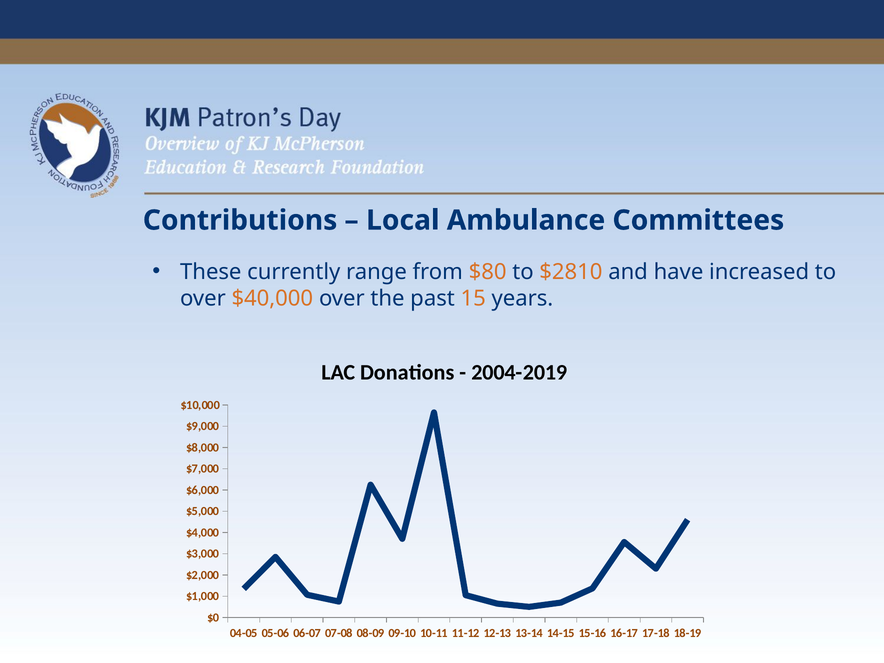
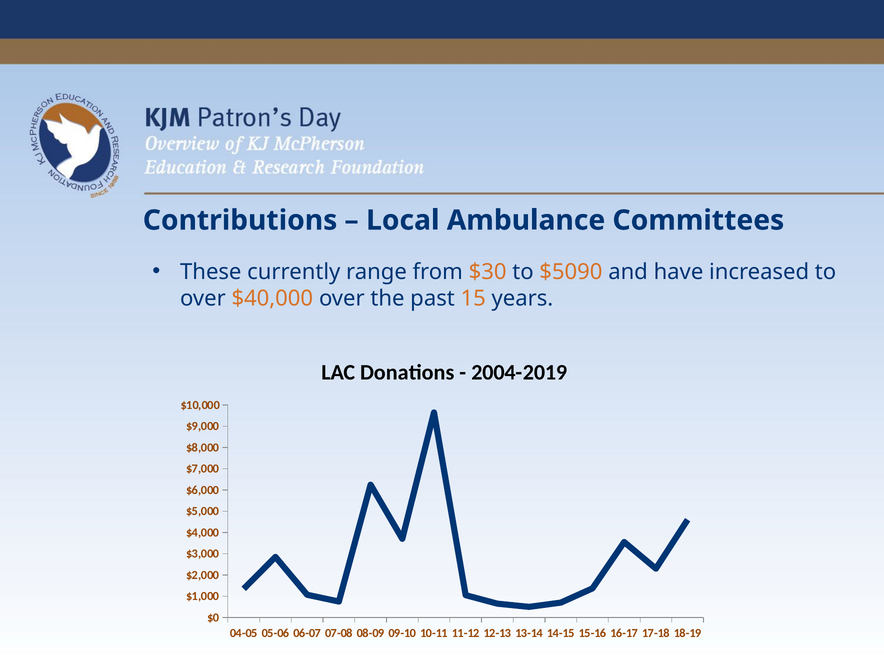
$80: $80 -> $30 (488, 272)
$2810: $2810 -> $5090 (571, 272)
